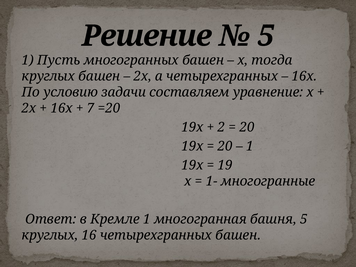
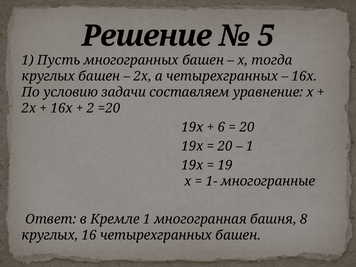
7: 7 -> 2 (91, 108)
2: 2 -> 6 (221, 127)
башня 5: 5 -> 8 (304, 219)
